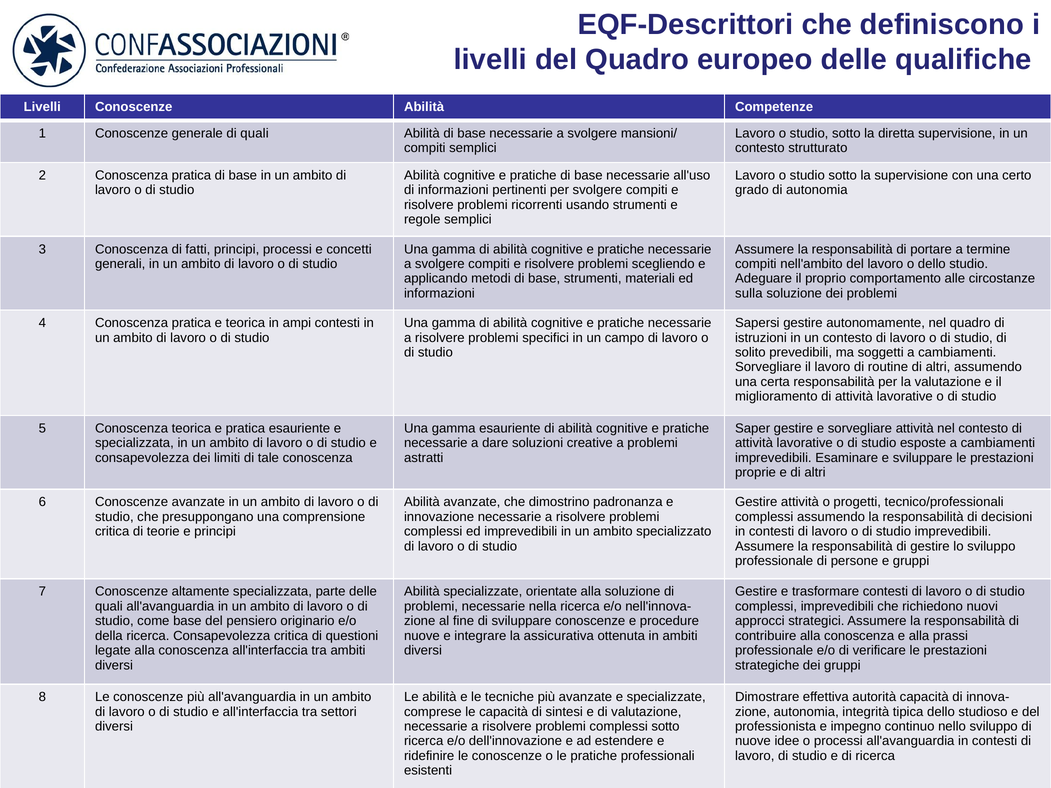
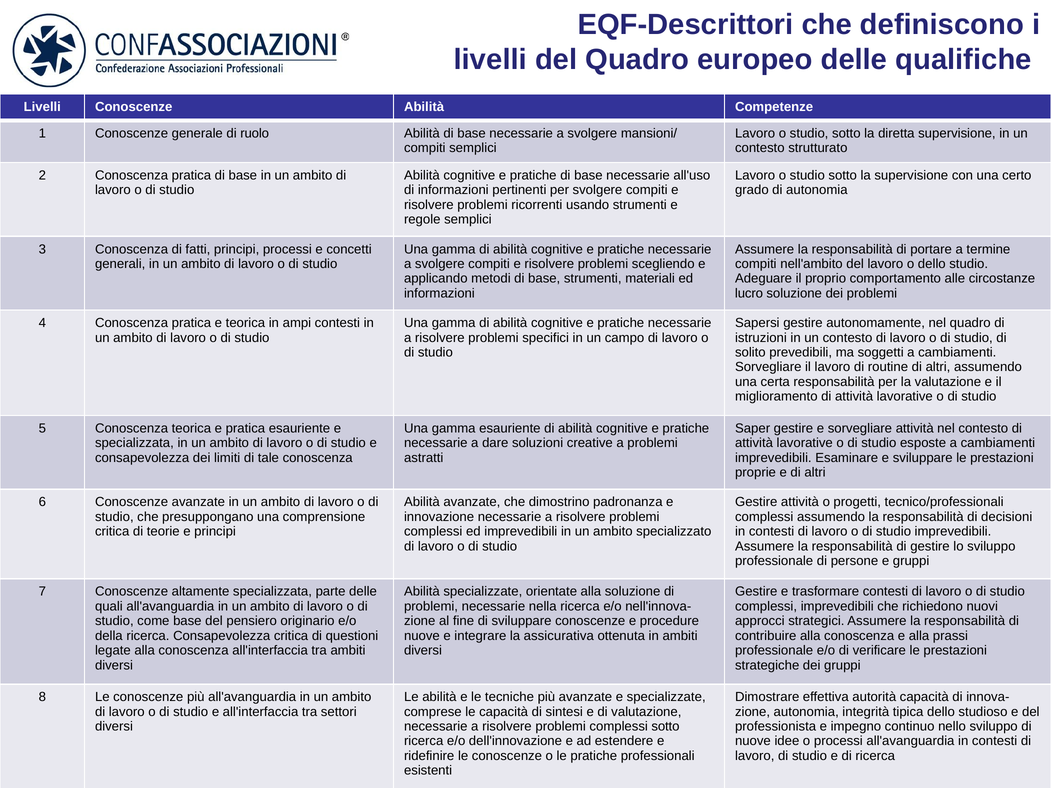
di quali: quali -> ruolo (255, 133)
sulla: sulla -> lucro (749, 293)
